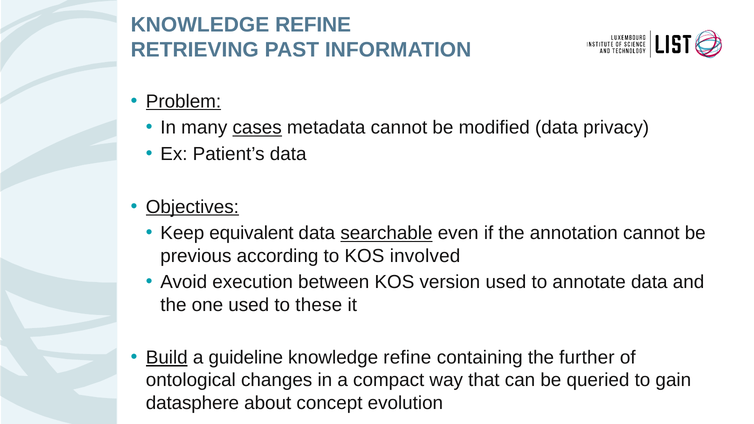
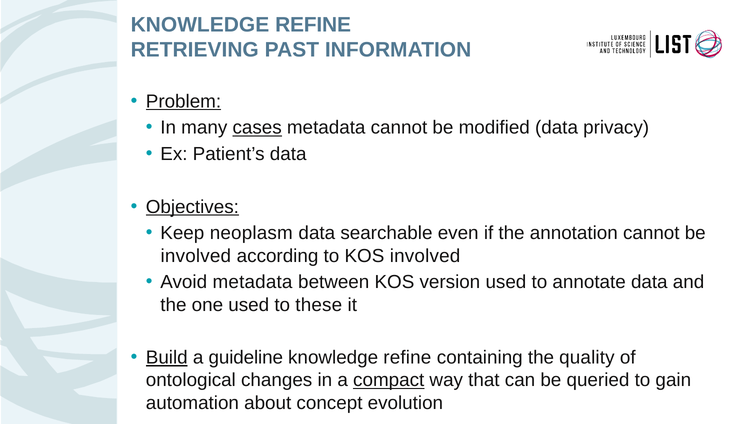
equivalent: equivalent -> neoplasm (251, 233)
searchable underline: present -> none (386, 233)
previous: previous -> involved (196, 256)
Avoid execution: execution -> metadata (253, 282)
further: further -> quality (587, 358)
compact underline: none -> present (389, 380)
datasphere: datasphere -> automation (192, 403)
